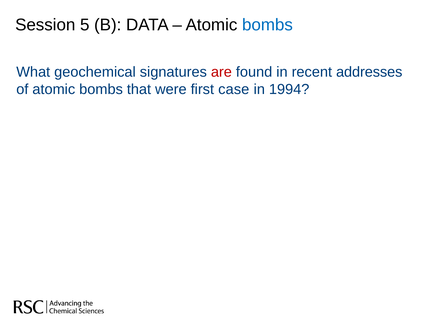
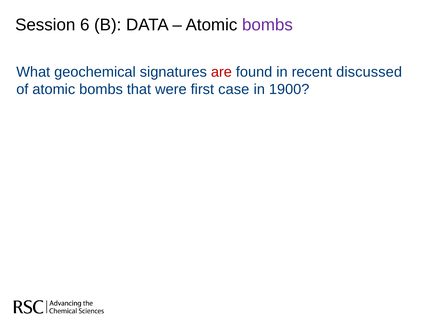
5: 5 -> 6 (85, 25)
bombs colour: blue -> purple (267, 25)
addresses: addresses -> discussed (369, 72)
1994: 1994 -> 1900 (289, 89)
